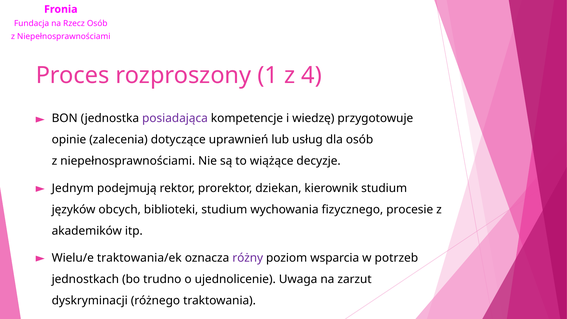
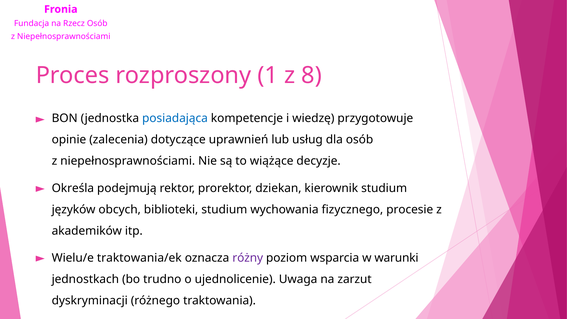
4: 4 -> 8 (312, 75)
posiadająca colour: purple -> blue (175, 118)
Jednym: Jednym -> Określa (73, 188)
potrzeb: potrzeb -> warunki (396, 258)
